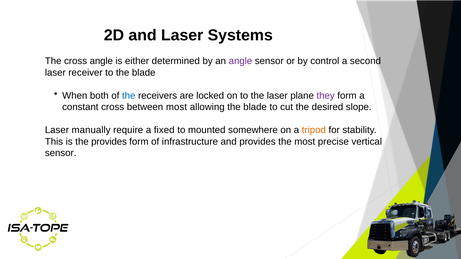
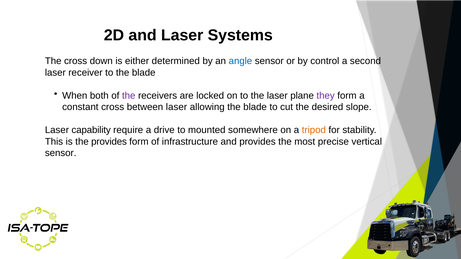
cross angle: angle -> down (101, 61)
angle colour: purple -> blue (240, 61)
the colour: blue -> purple (129, 96)
between most: most -> laser (176, 107)
manually: manually -> capability (91, 130)
fixed: fixed -> drive (164, 130)
